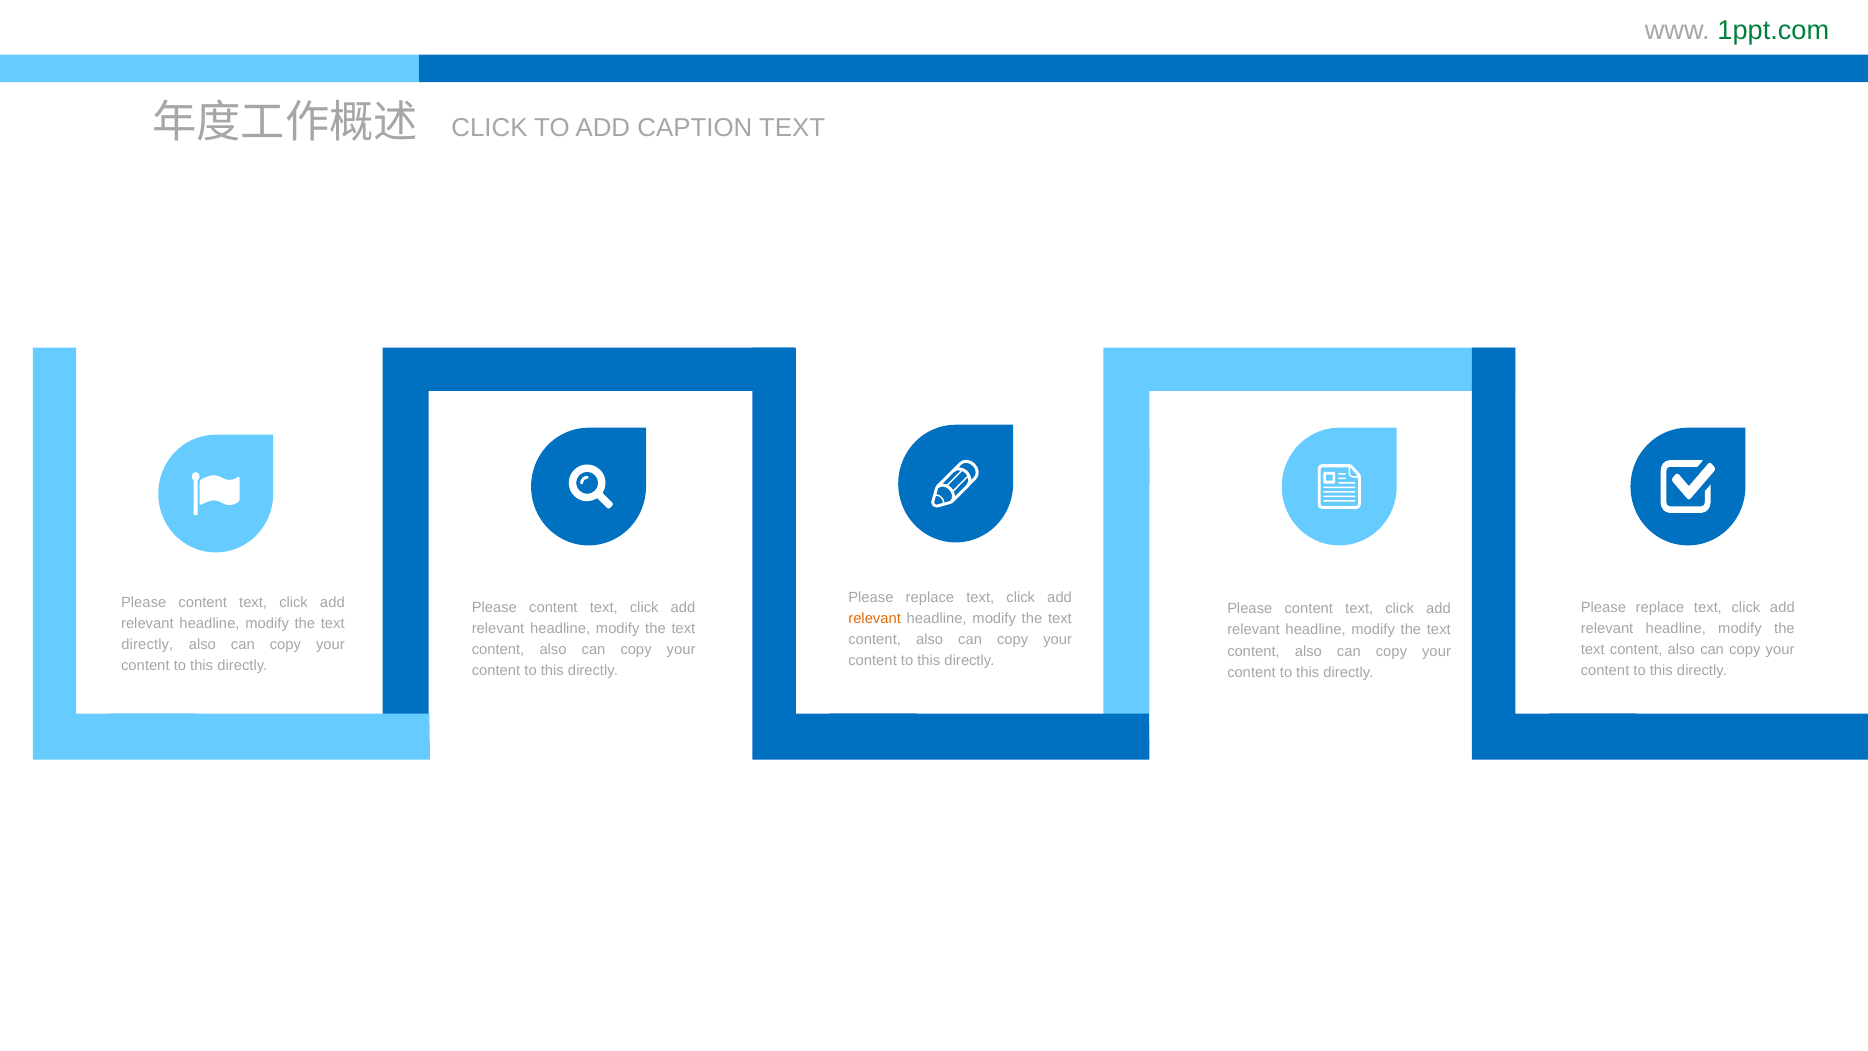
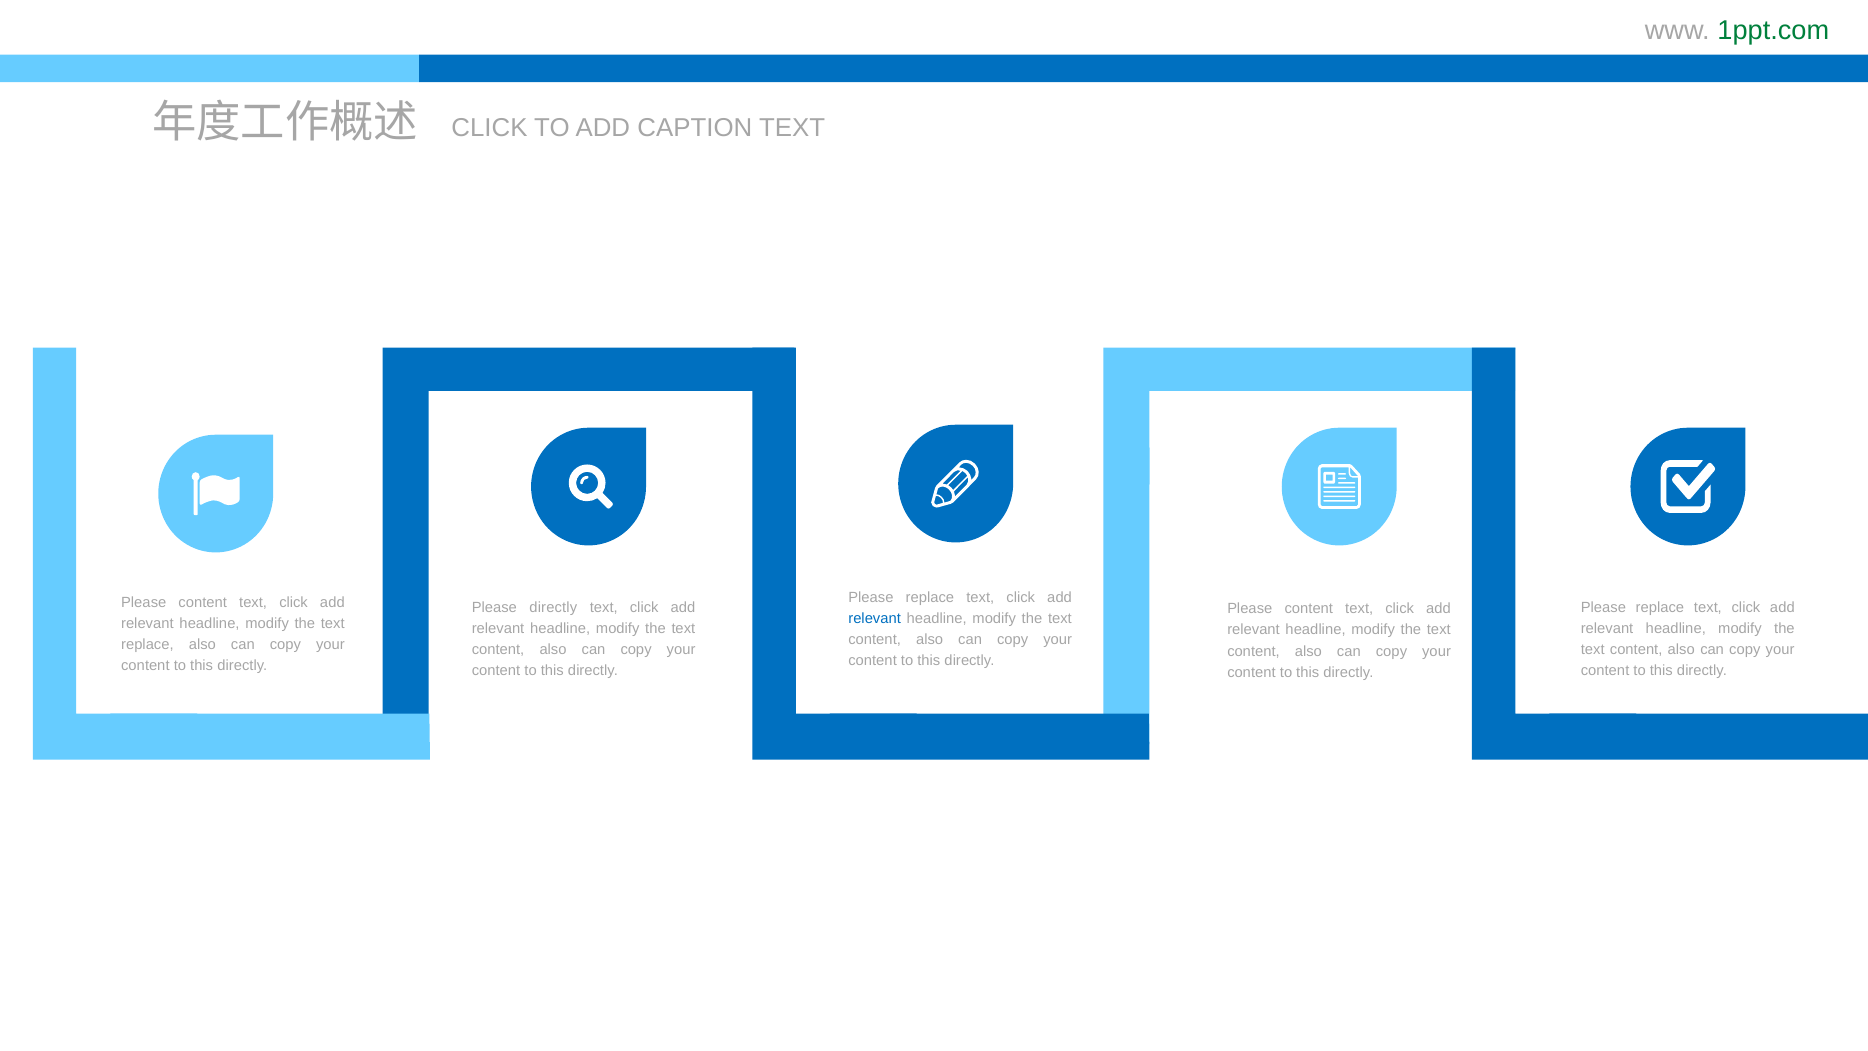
content: content -> directly (553, 607)
relevant colour: orange -> blue (875, 618)
directly: directly -> replace (147, 644)
